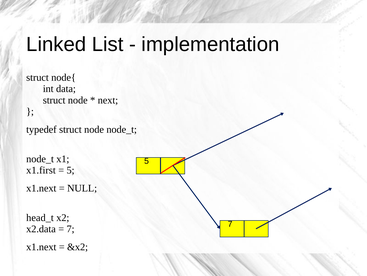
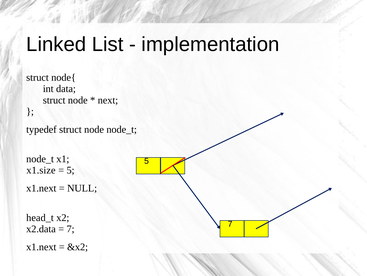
x1.first: x1.first -> x1.size (41, 170)
